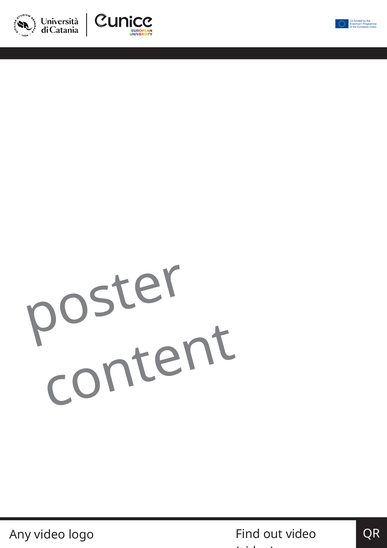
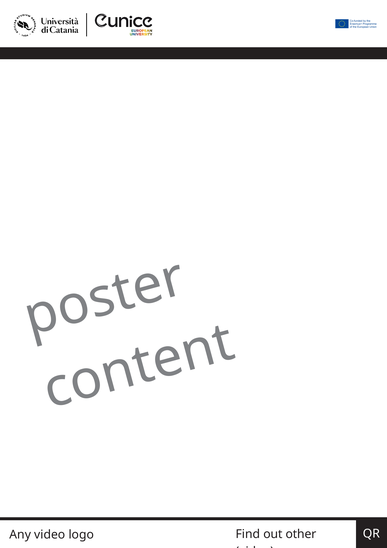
out video: video -> other (301, 533)
